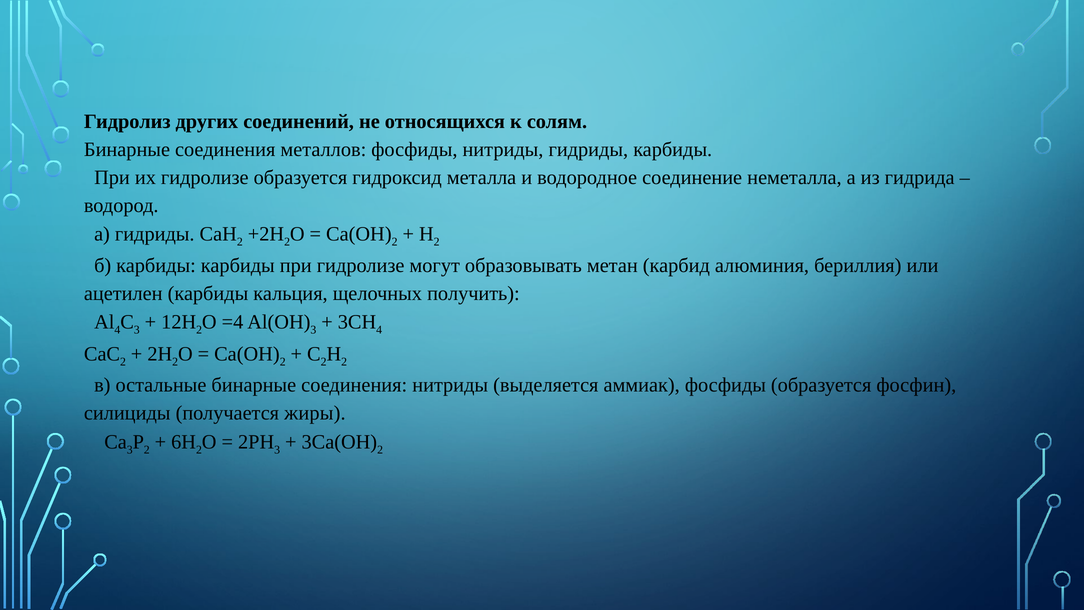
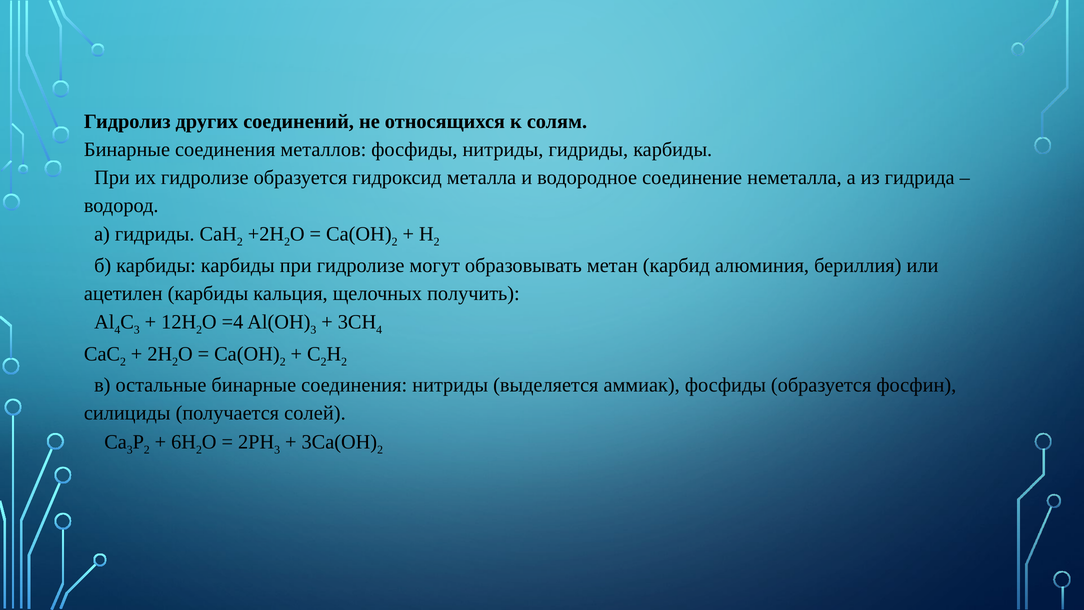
жиры: жиры -> солей (315, 413)
